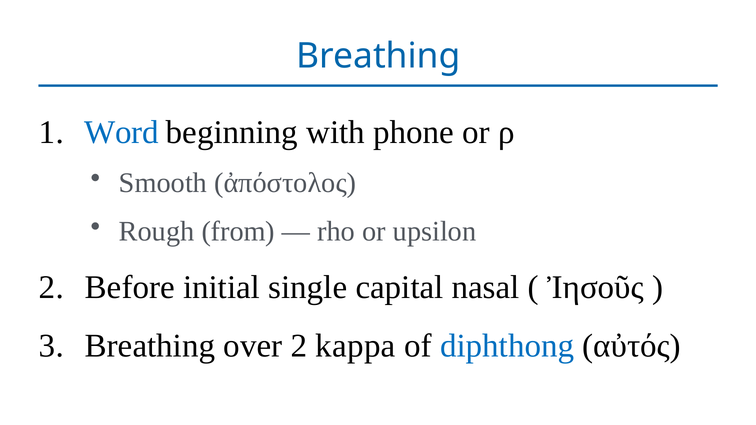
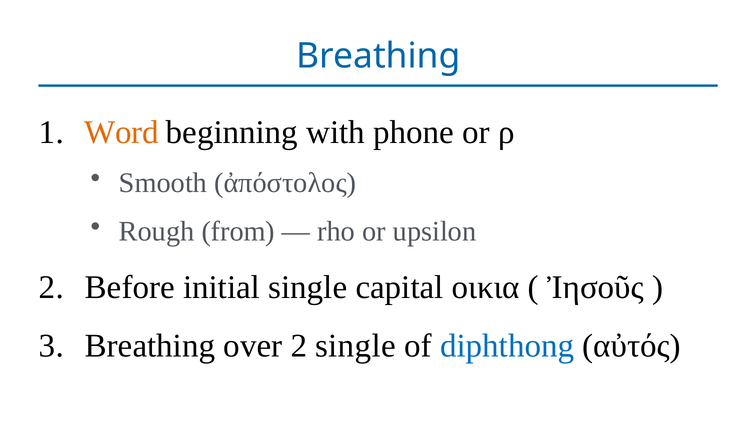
Word colour: blue -> orange (121, 132)
nasal: nasal -> οικια (486, 287)
2 kappa: kappa -> single (356, 346)
